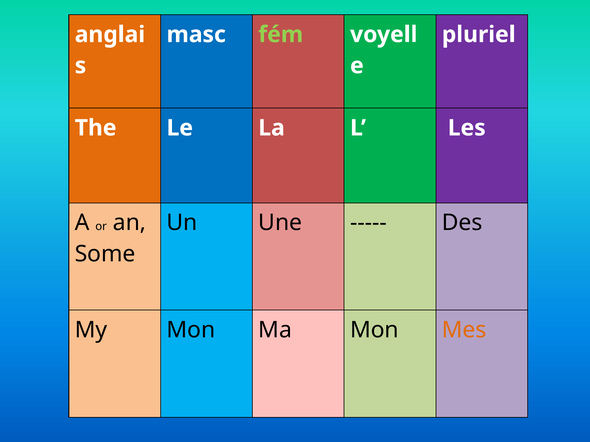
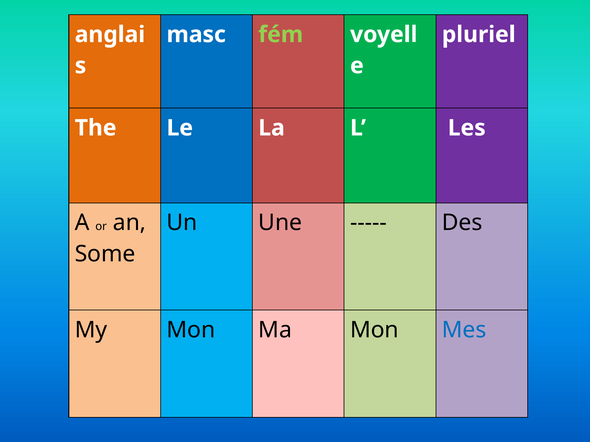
Mes colour: orange -> blue (464, 330)
